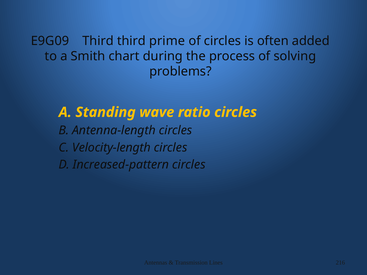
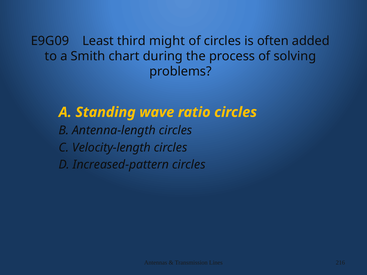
E9G09 Third: Third -> Least (98, 41)
prime: prime -> might (167, 41)
